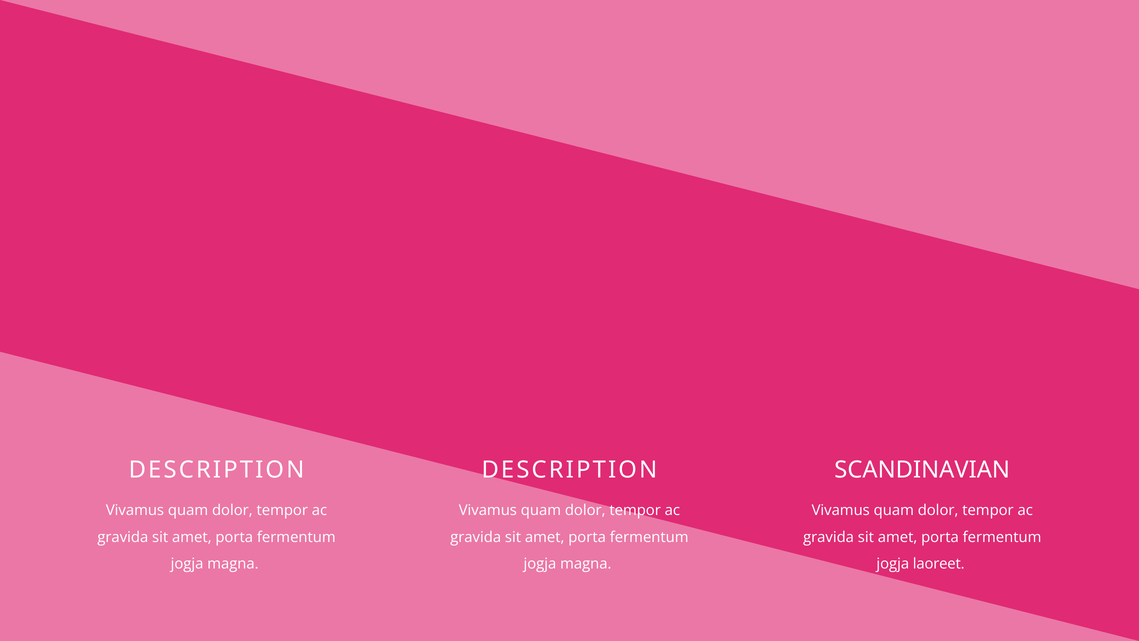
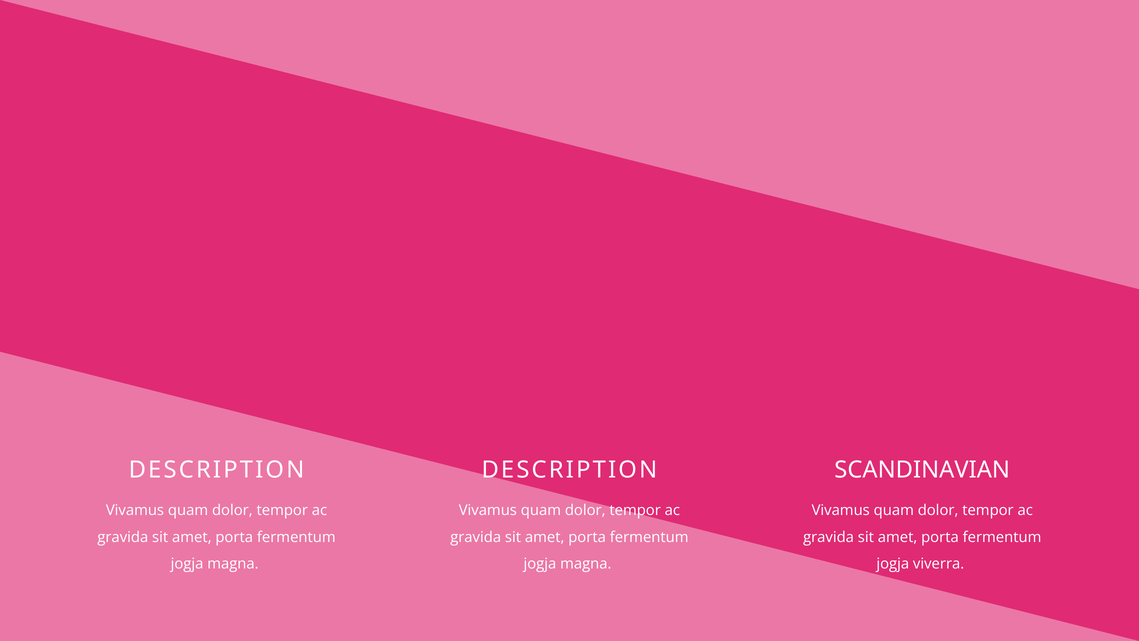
laoreet: laoreet -> viverra (939, 564)
